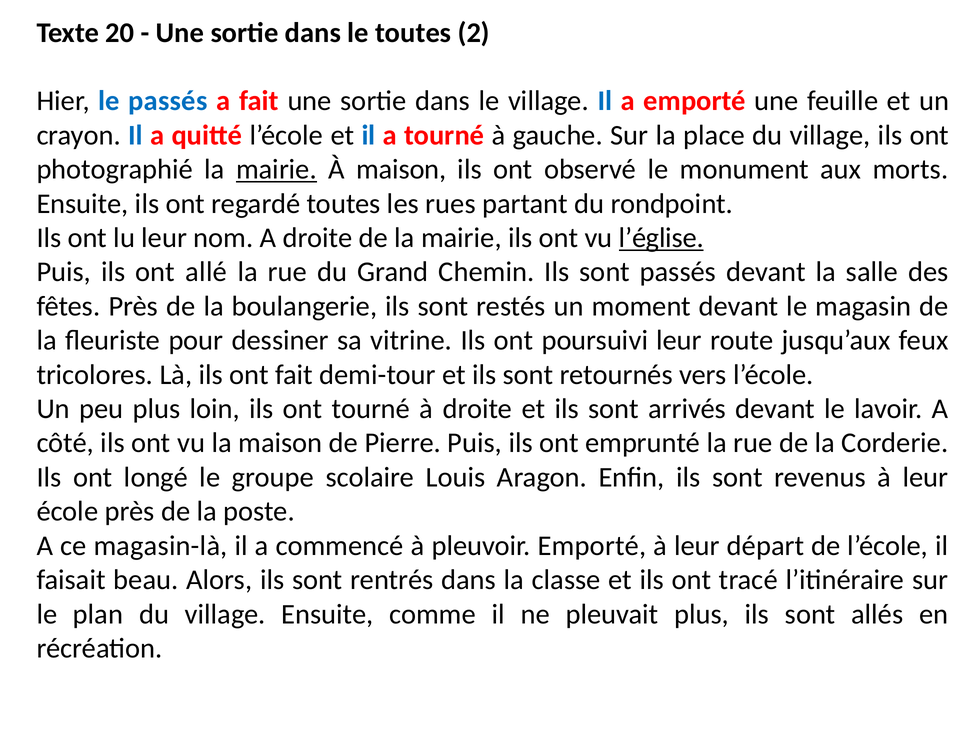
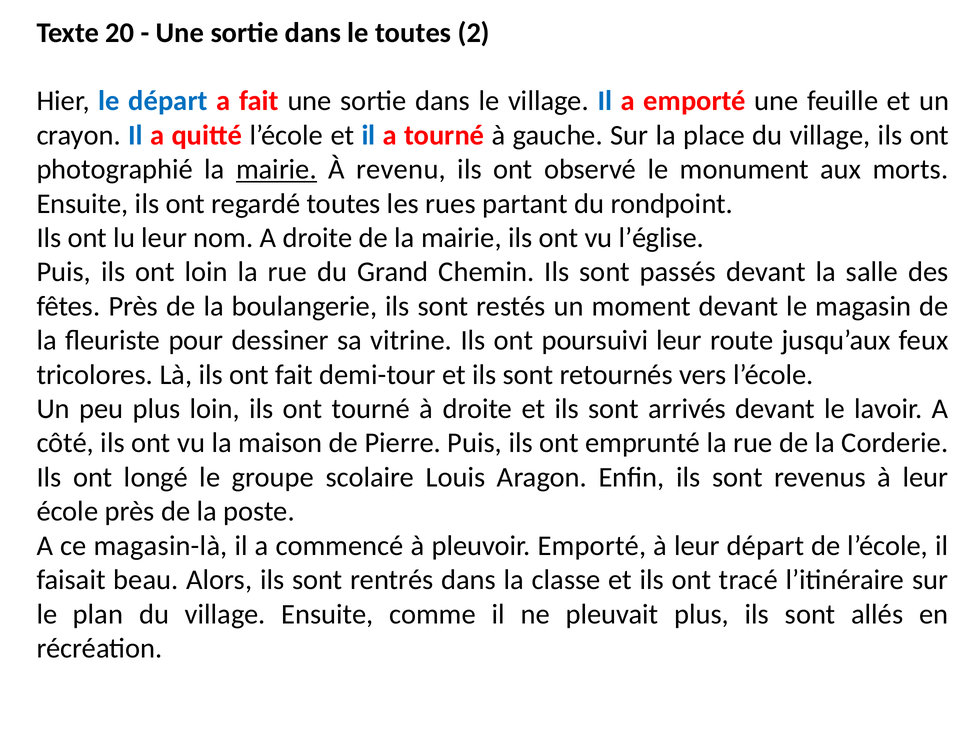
le passés: passés -> départ (168, 101)
À maison: maison -> revenu (401, 170)
l’église underline: present -> none (661, 238)
ont allé: allé -> loin (206, 272)
